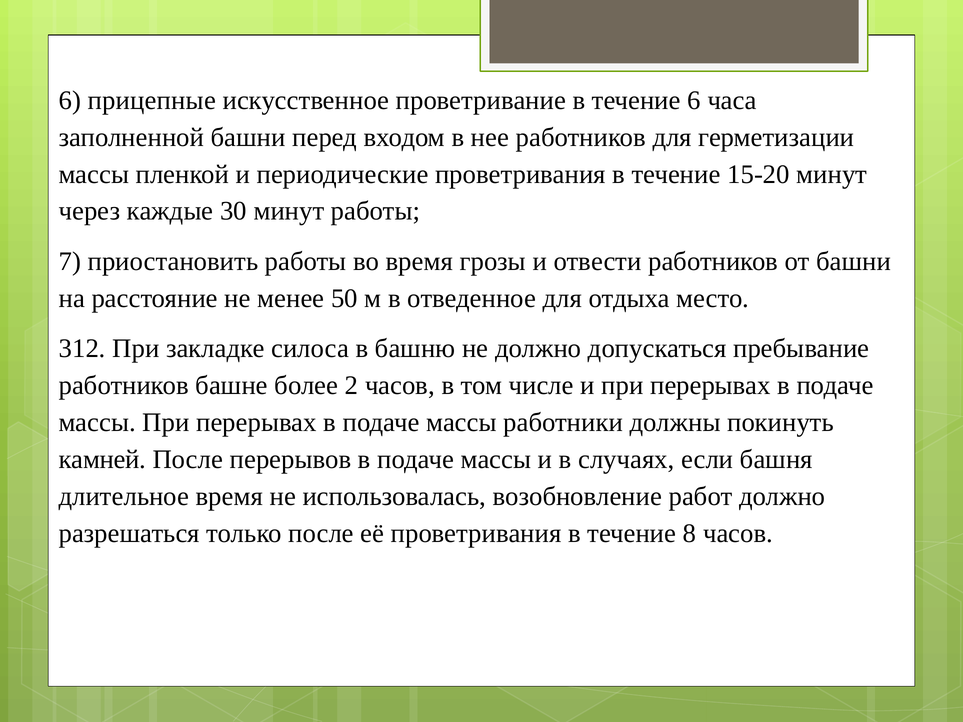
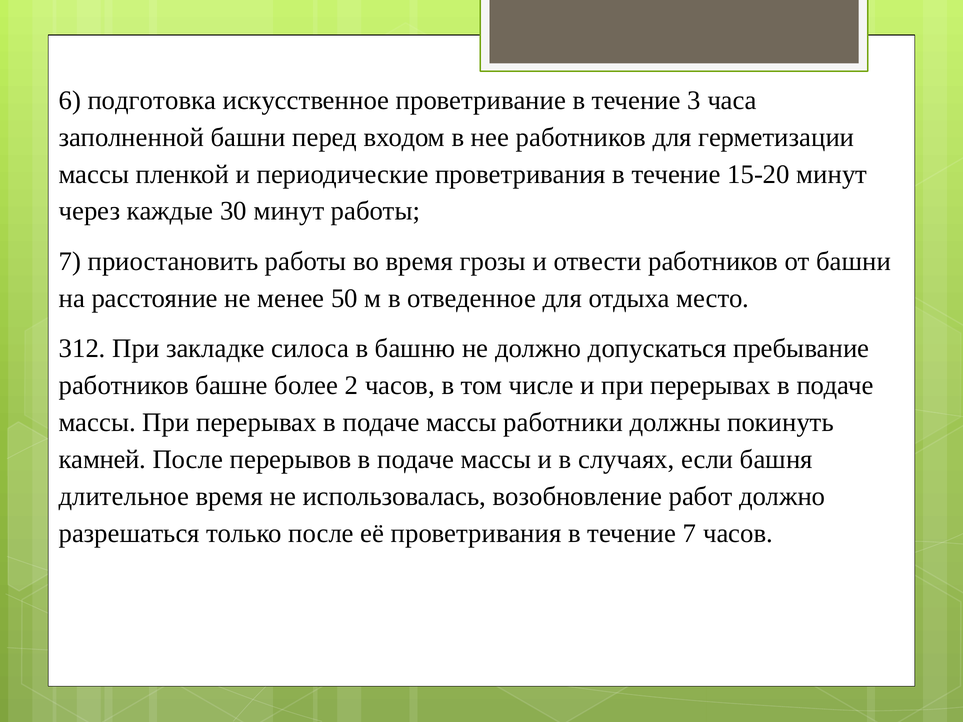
прицепные: прицепные -> подготовка (152, 100)
течение 6: 6 -> 3 (694, 100)
течение 8: 8 -> 7 (690, 533)
